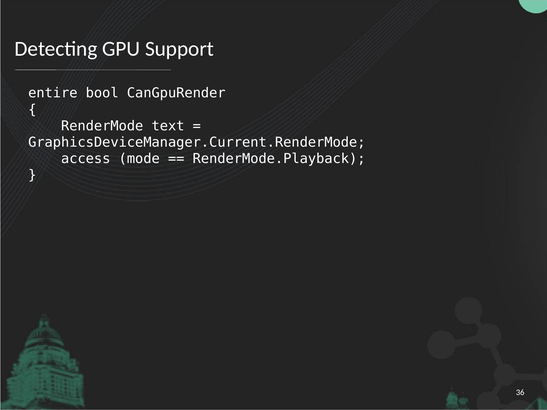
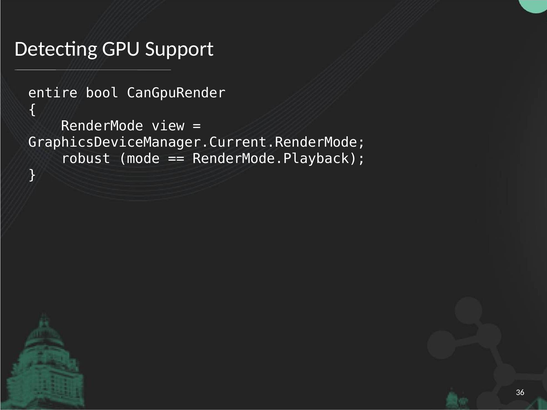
text: text -> view (168, 126)
access: access -> robust (86, 159)
